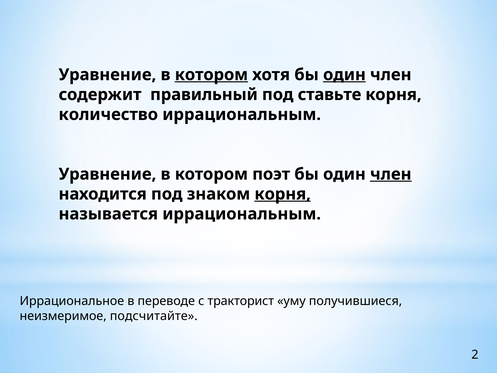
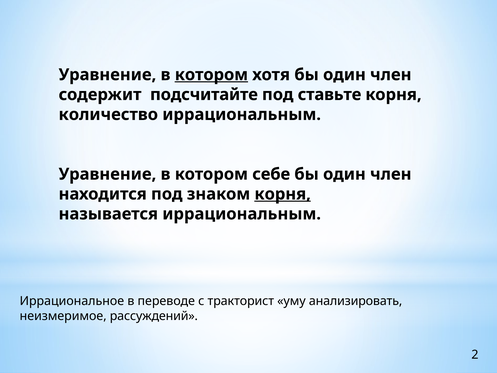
один underline: present -> none (344, 75)
правильный: правильный -> подсчитайте (204, 95)
поэт: поэт -> себе (271, 174)
член underline: present -> none (391, 174)
получившиеся: получившиеся -> анализировать (356, 301)
подсчитайте: подсчитайте -> рассуждений (154, 316)
